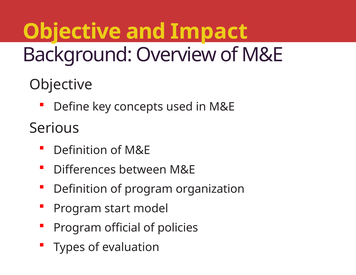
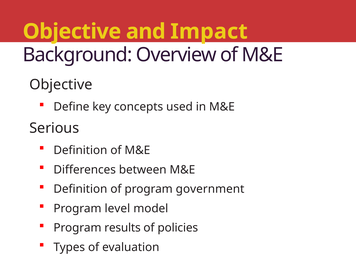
organization: organization -> government (210, 189)
start: start -> level (117, 209)
official: official -> results (122, 228)
